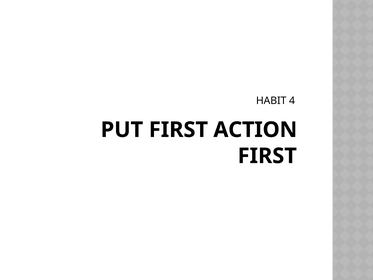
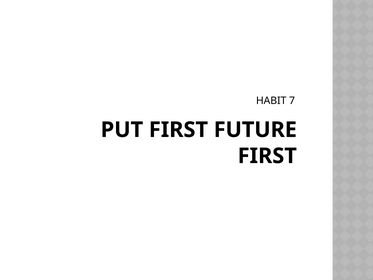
4: 4 -> 7 (292, 101)
ACTION: ACTION -> FUTURE (255, 130)
